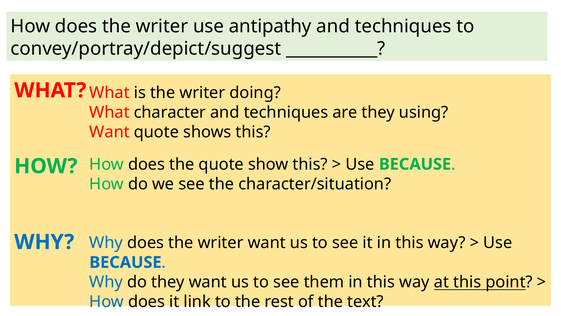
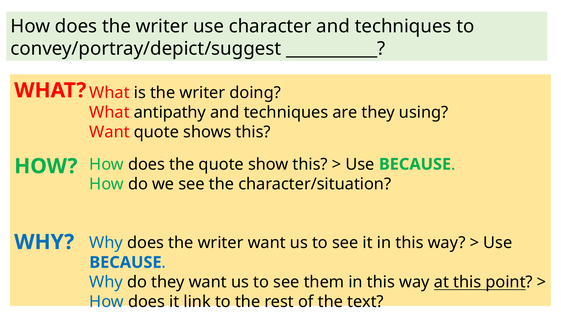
antipathy: antipathy -> character (270, 26)
character: character -> antipathy (170, 112)
